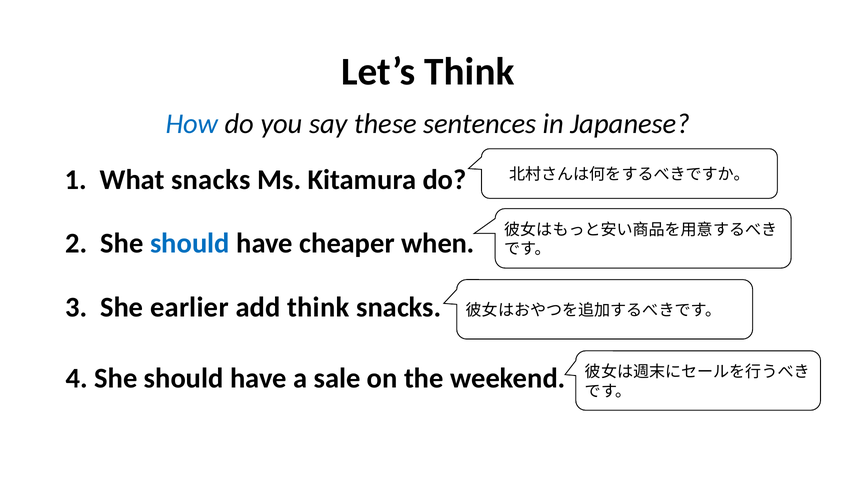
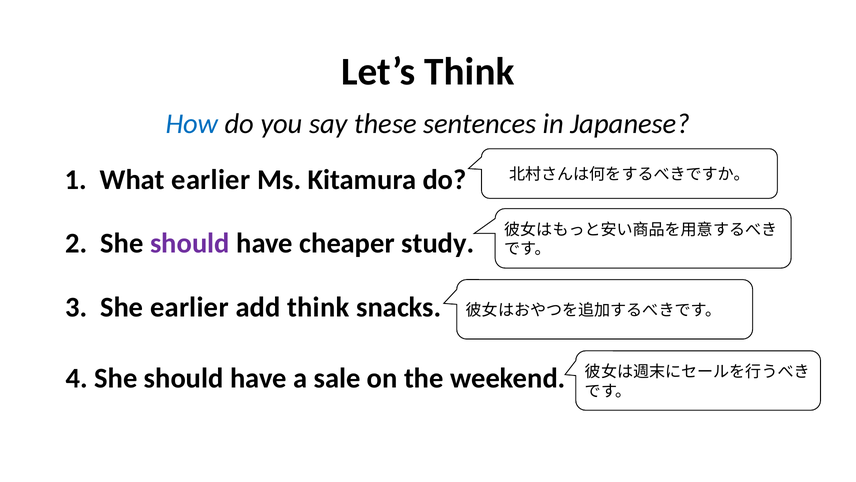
What snacks: snacks -> earlier (211, 179)
should colour: blue -> purple (190, 243)
when: when -> study (438, 243)
